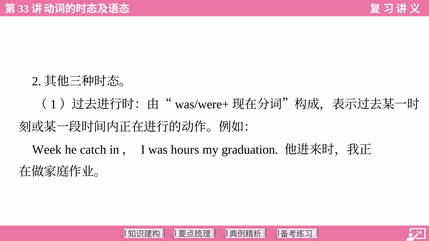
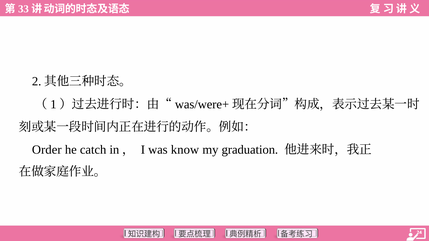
Week: Week -> Order (47, 150)
hours: hours -> know (185, 150)
